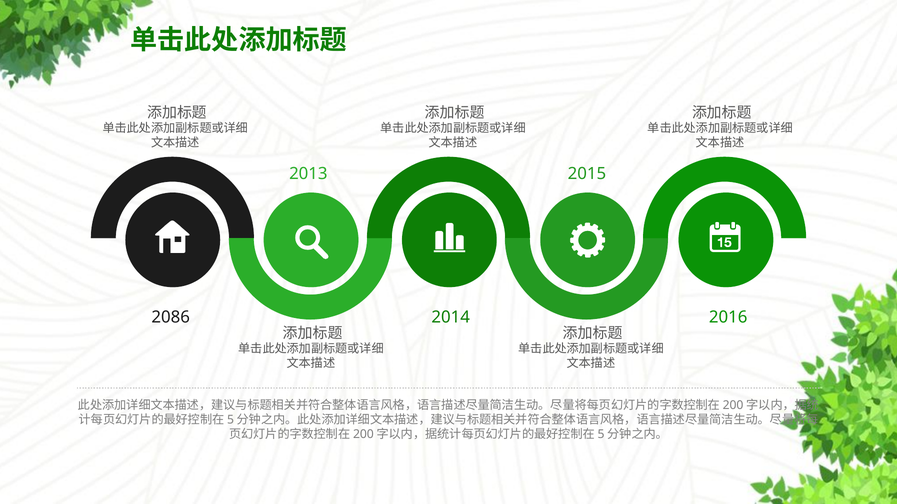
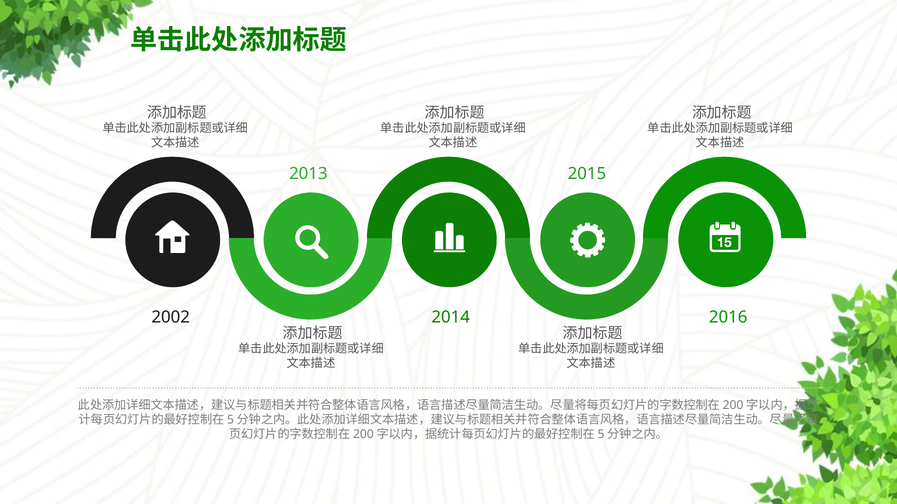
2086: 2086 -> 2002 (171, 317)
